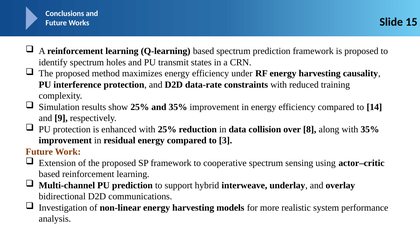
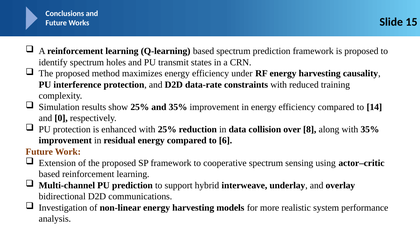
9: 9 -> 0 (61, 118)
3: 3 -> 6 (226, 141)
